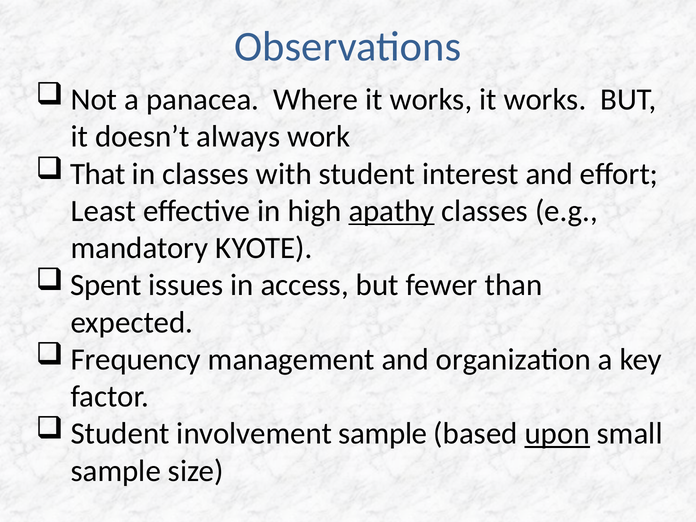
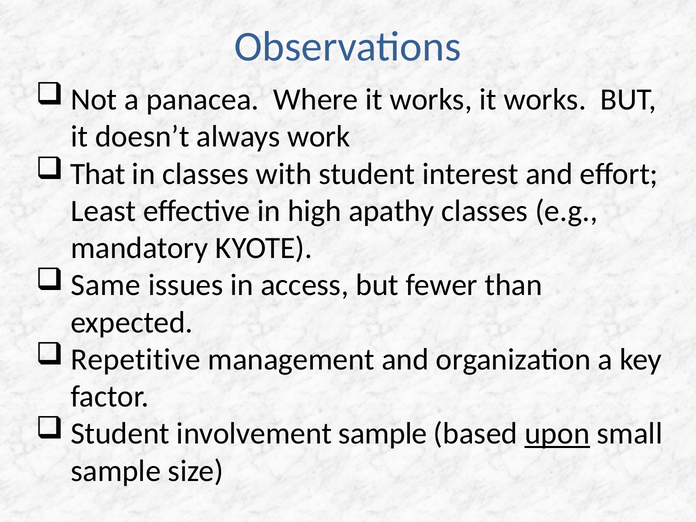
apathy underline: present -> none (392, 211)
Spent: Spent -> Same (106, 285)
Frequency: Frequency -> Repetitive (136, 359)
